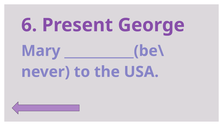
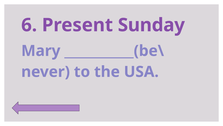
George: George -> Sunday (151, 25)
